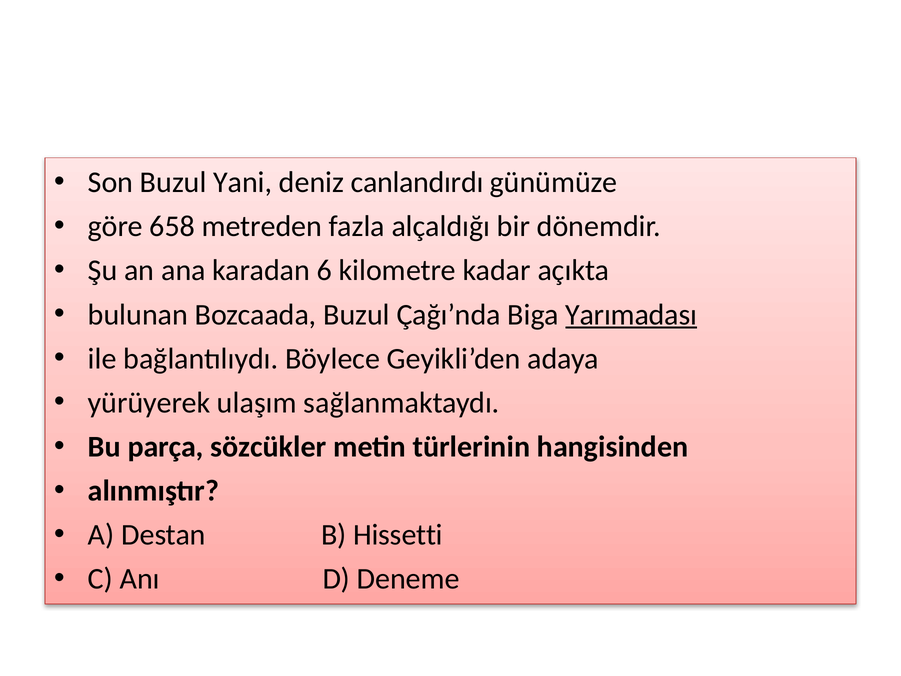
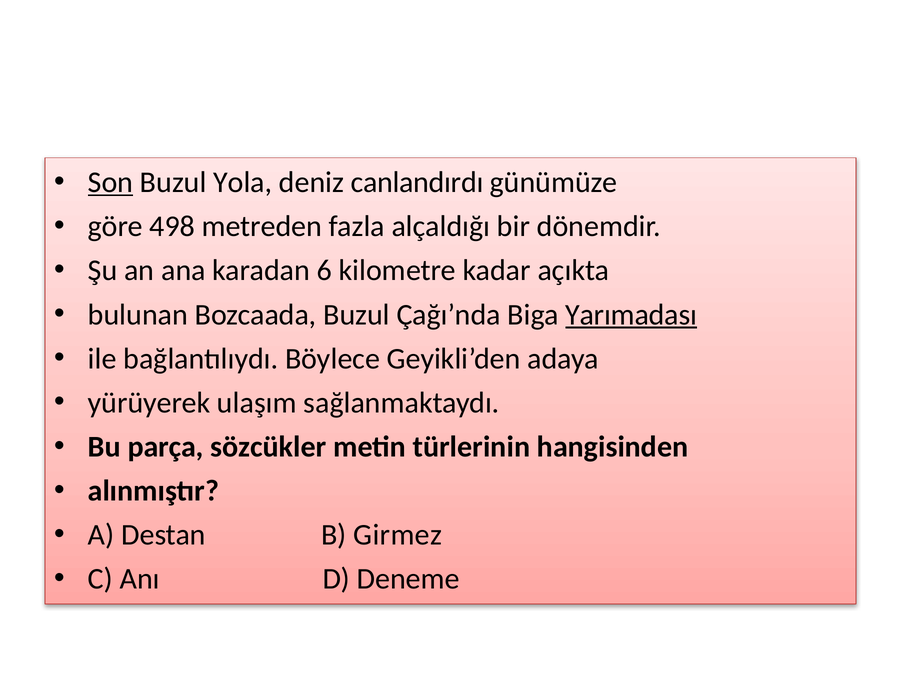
Son underline: none -> present (111, 182)
Yani: Yani -> Yola (243, 182)
658: 658 -> 498 (172, 226)
Hissetti: Hissetti -> Girmez (398, 535)
